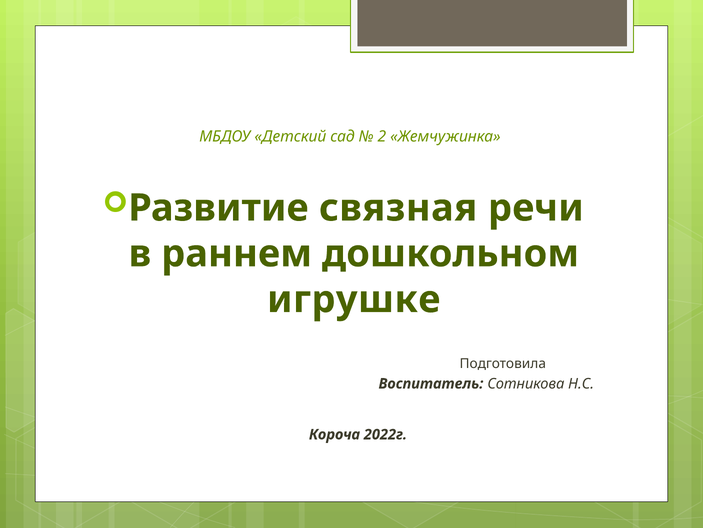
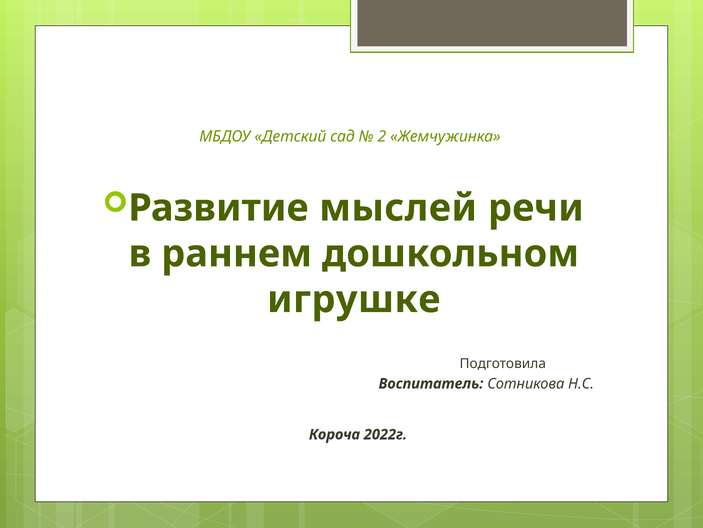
связная: связная -> мыслей (398, 208)
